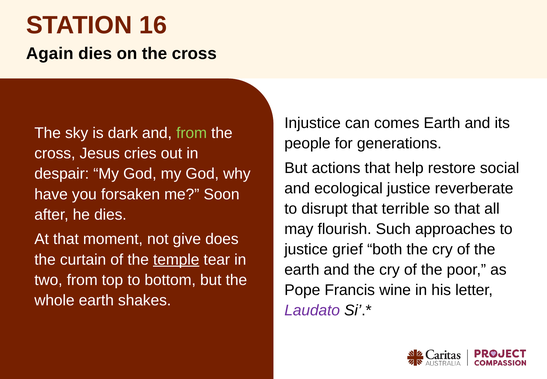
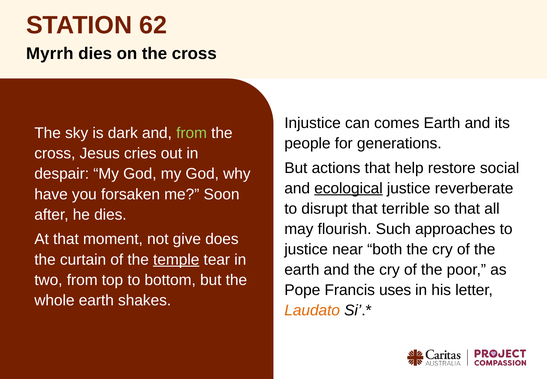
16: 16 -> 62 (153, 25)
Again: Again -> Myrrh (50, 54)
ecological underline: none -> present (348, 188)
grief: grief -> near (348, 249)
wine: wine -> uses (395, 290)
Laudato colour: purple -> orange (312, 310)
